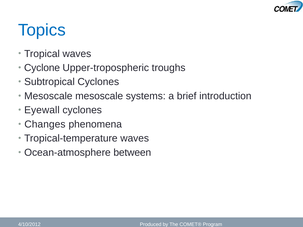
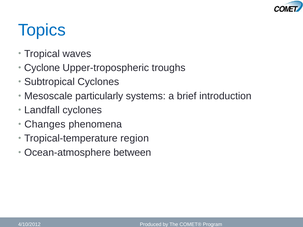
Mesoscale mesoscale: mesoscale -> particularly (99, 96)
Eyewall: Eyewall -> Landfall (42, 110)
Tropical-temperature waves: waves -> region (135, 139)
